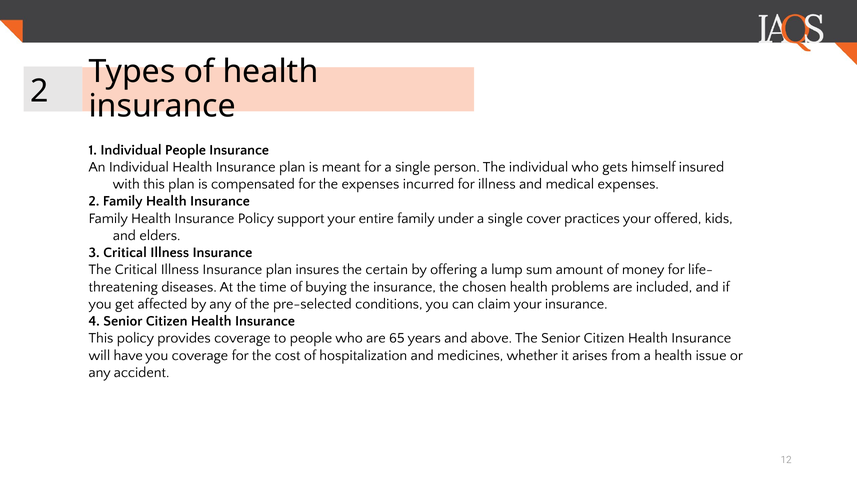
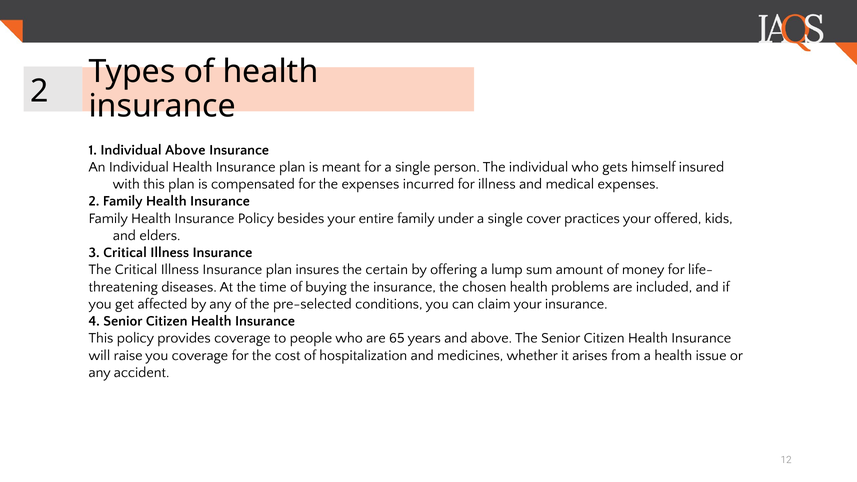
Individual People: People -> Above (185, 150)
support: support -> besides (301, 218)
have: have -> raise (128, 355)
